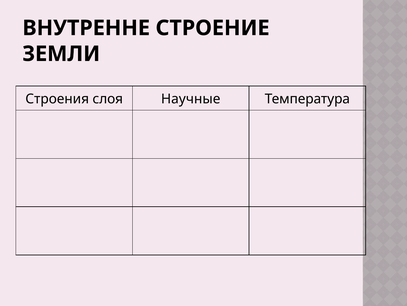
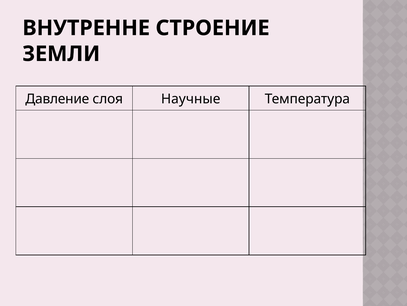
Строения: Строения -> Давление (57, 99)
